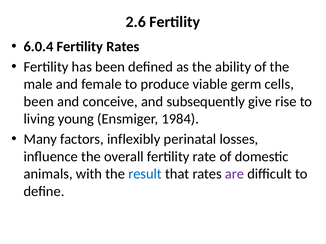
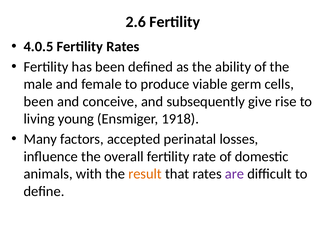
6.0.4: 6.0.4 -> 4.0.5 (39, 47)
1984: 1984 -> 1918 (180, 119)
inflexibly: inflexibly -> accepted (134, 139)
result colour: blue -> orange (145, 174)
